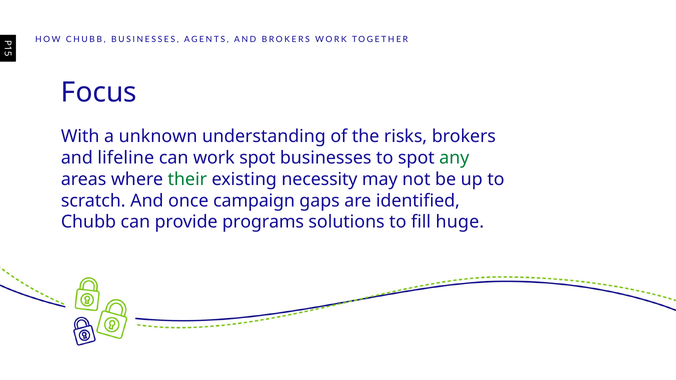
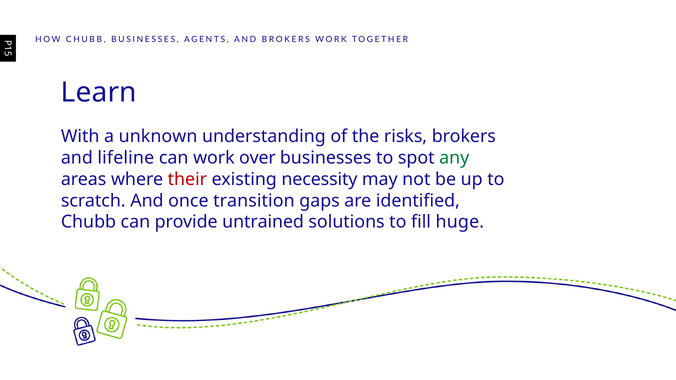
Focus: Focus -> Learn (99, 93)
work spot: spot -> over (257, 158)
their colour: green -> red (187, 179)
campaign: campaign -> transition (254, 201)
programs: programs -> untrained (263, 222)
